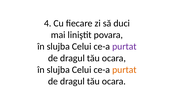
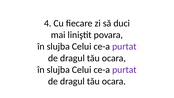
purtat colour: orange -> purple (124, 70)
